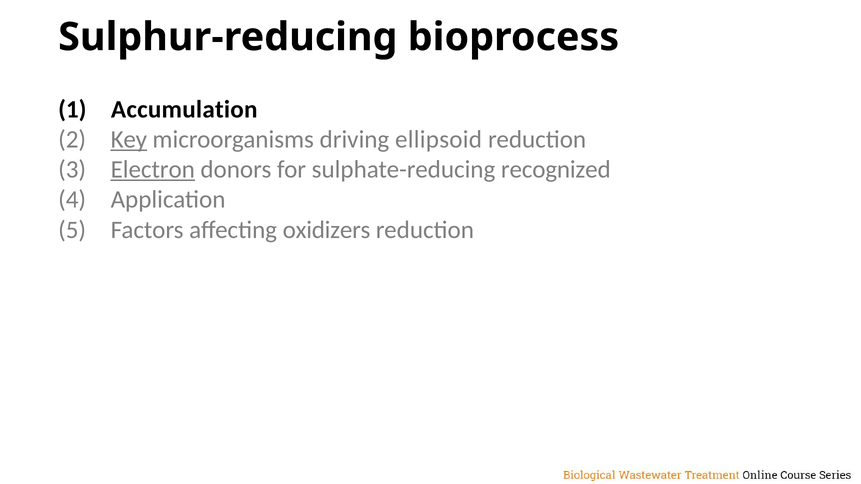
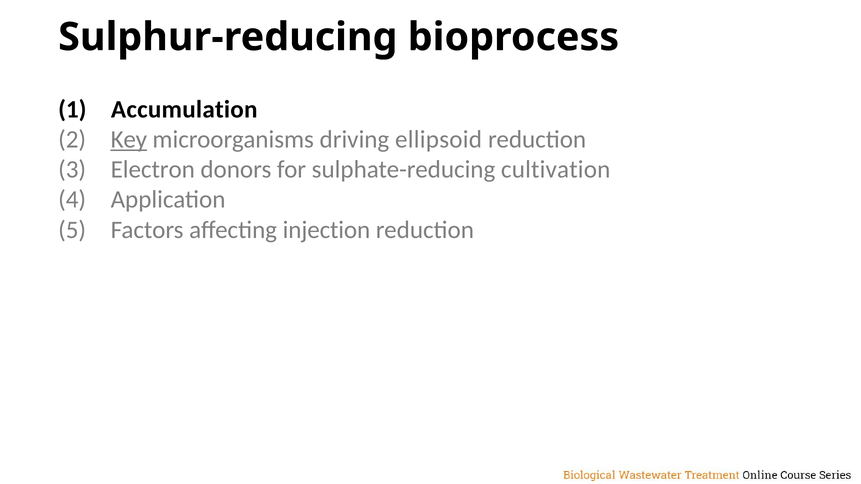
Electron underline: present -> none (153, 170)
recognized: recognized -> cultivation (556, 170)
oxidizers: oxidizers -> injection (327, 230)
